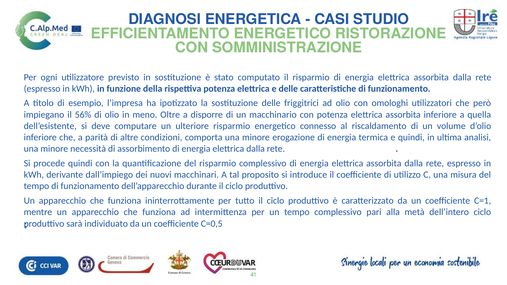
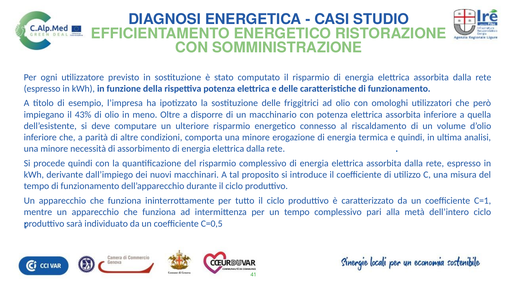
56%: 56% -> 43% (83, 115)
